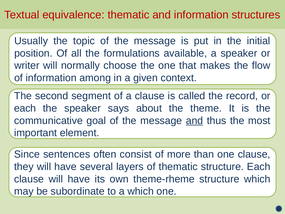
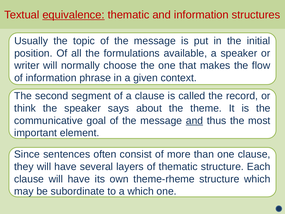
equivalence underline: none -> present (73, 15)
among: among -> phrase (95, 78)
each: each -> think (25, 108)
